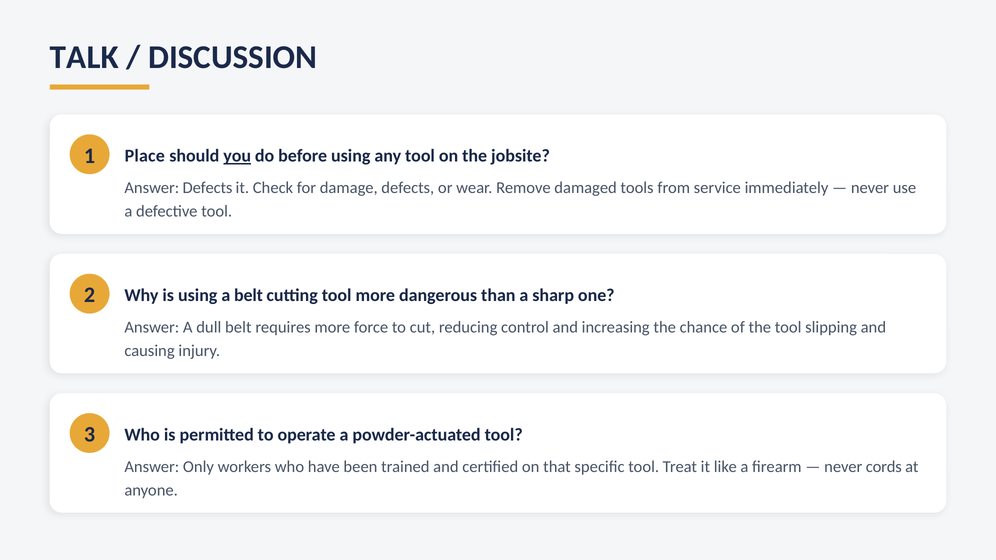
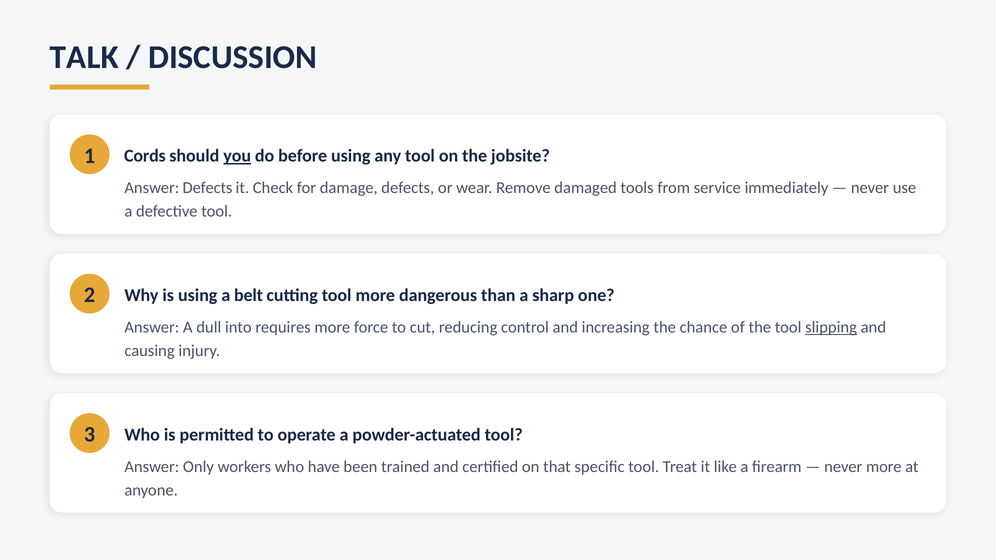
Place: Place -> Cords (145, 156)
dull belt: belt -> into (238, 327)
slipping underline: none -> present (831, 327)
never cords: cords -> more (884, 467)
